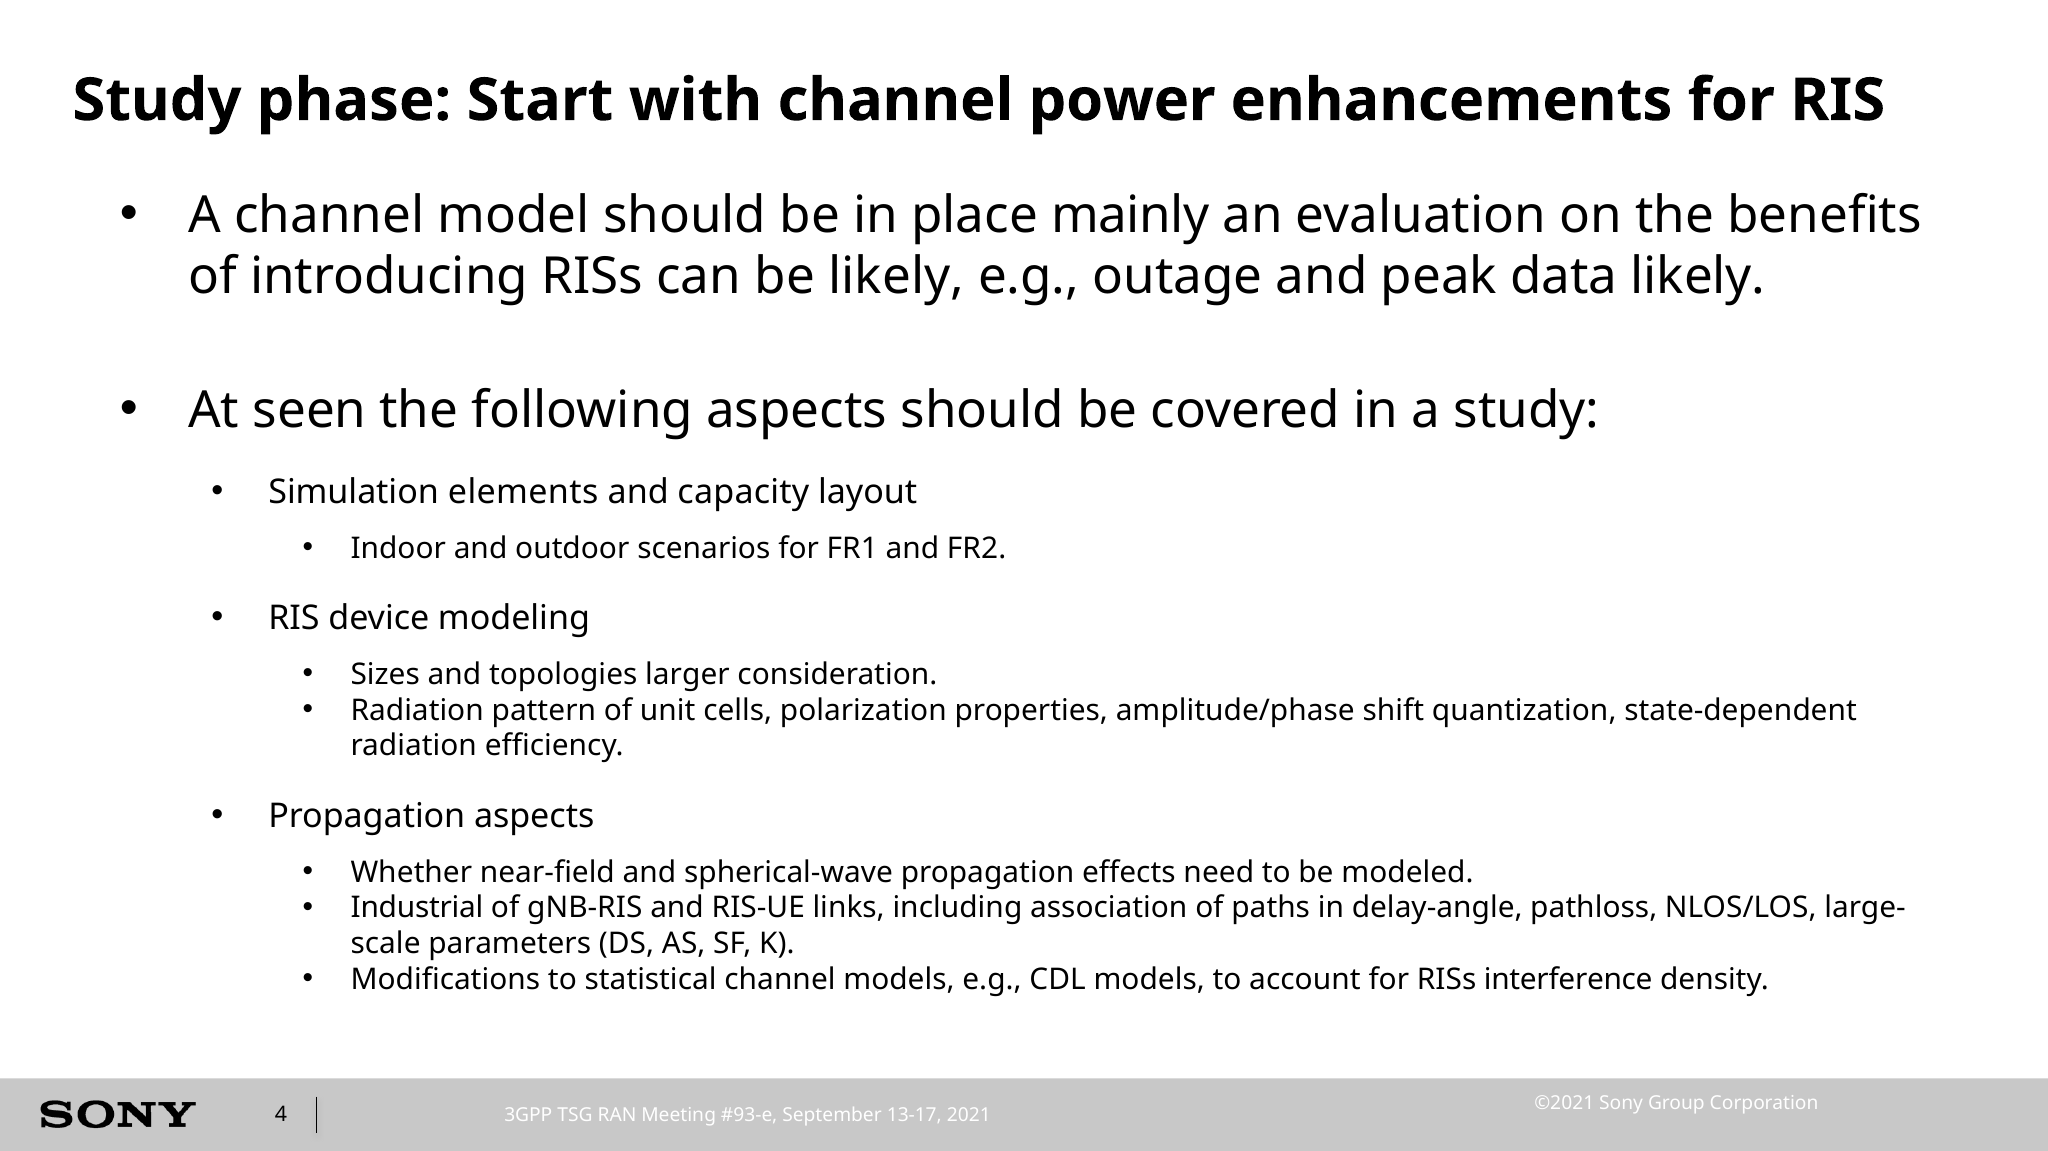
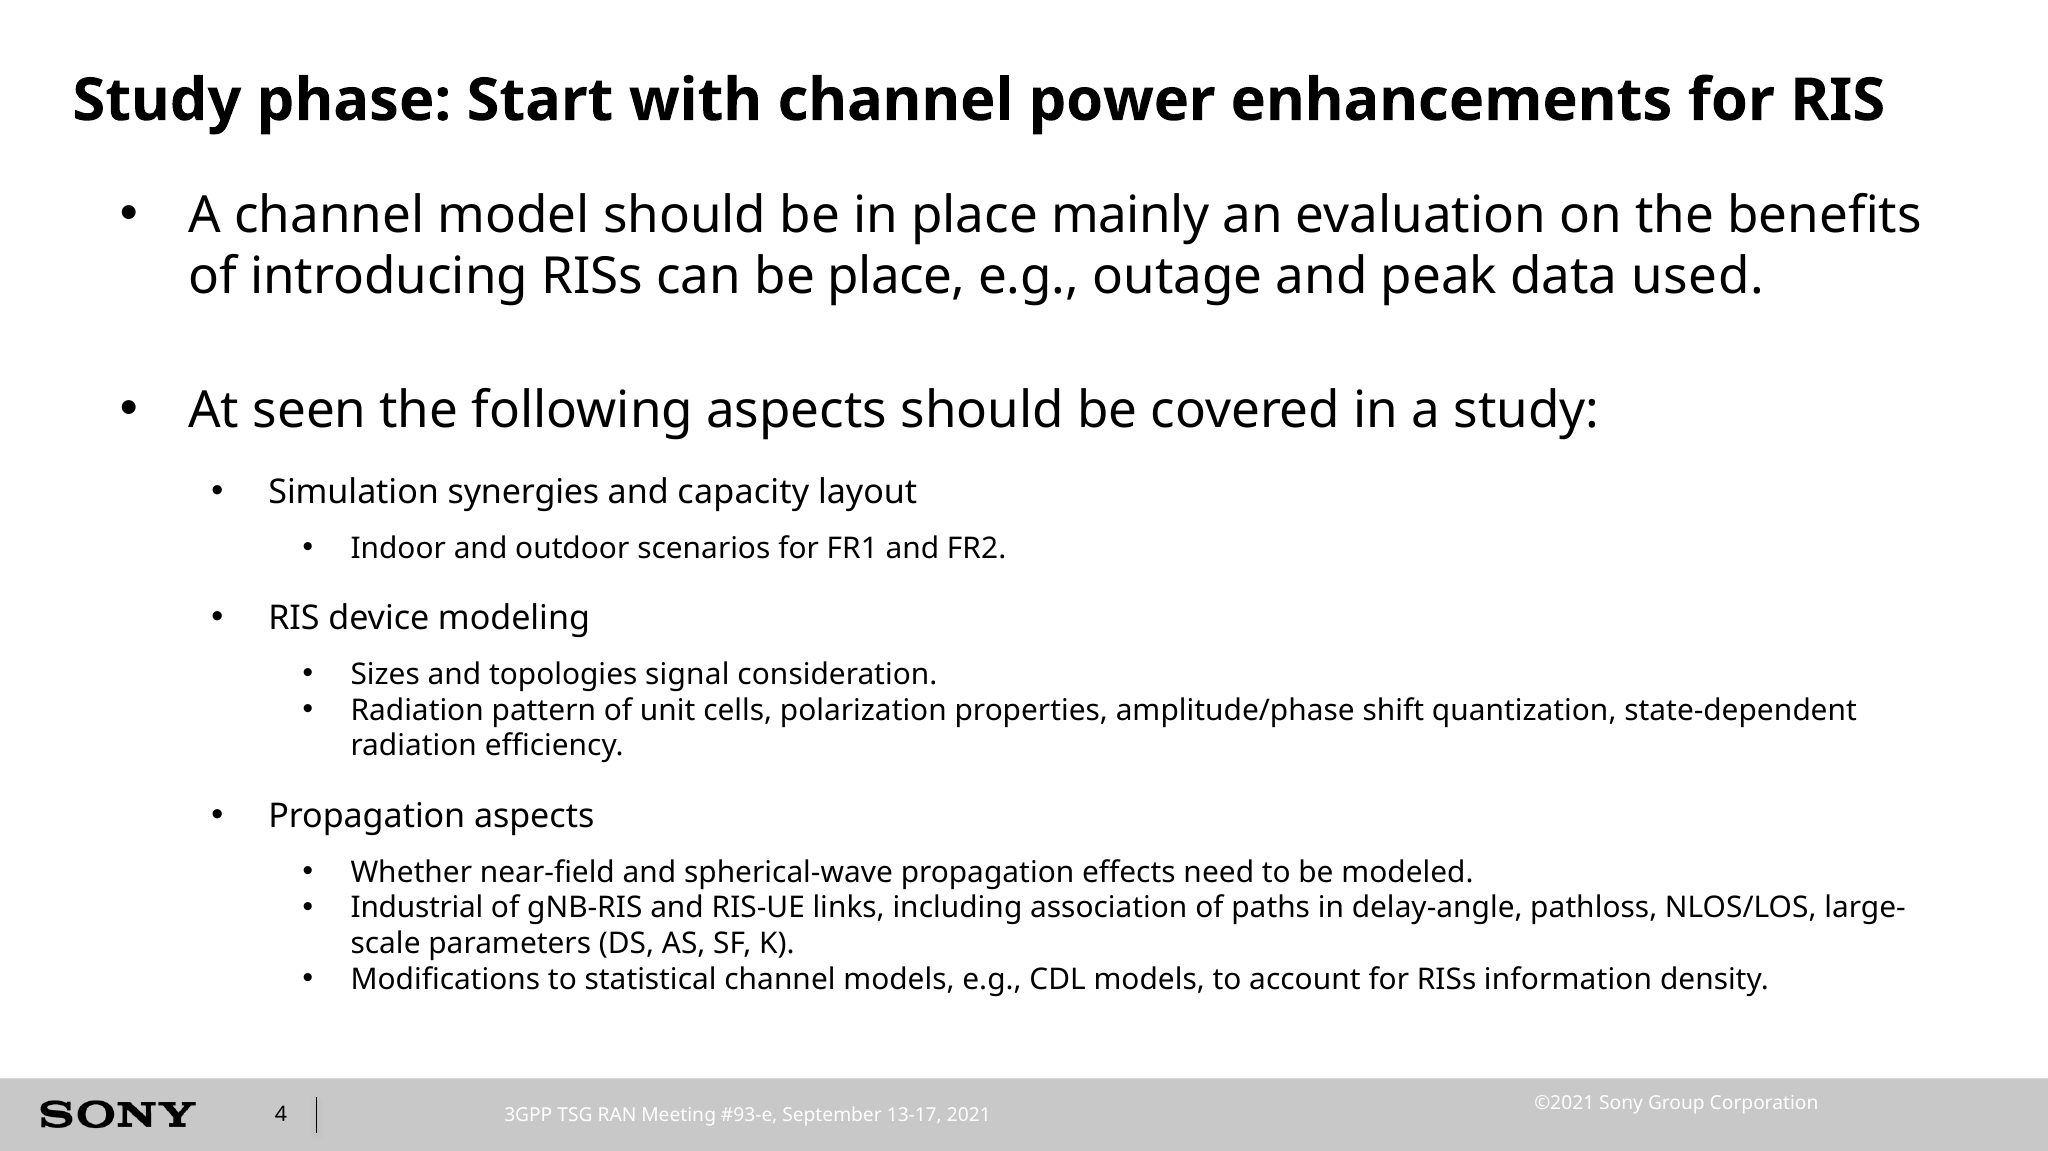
be likely: likely -> place (897, 277)
data likely: likely -> used (1698, 277)
elements: elements -> synergies (523, 492)
larger: larger -> signal (687, 674)
interference: interference -> information (1568, 980)
